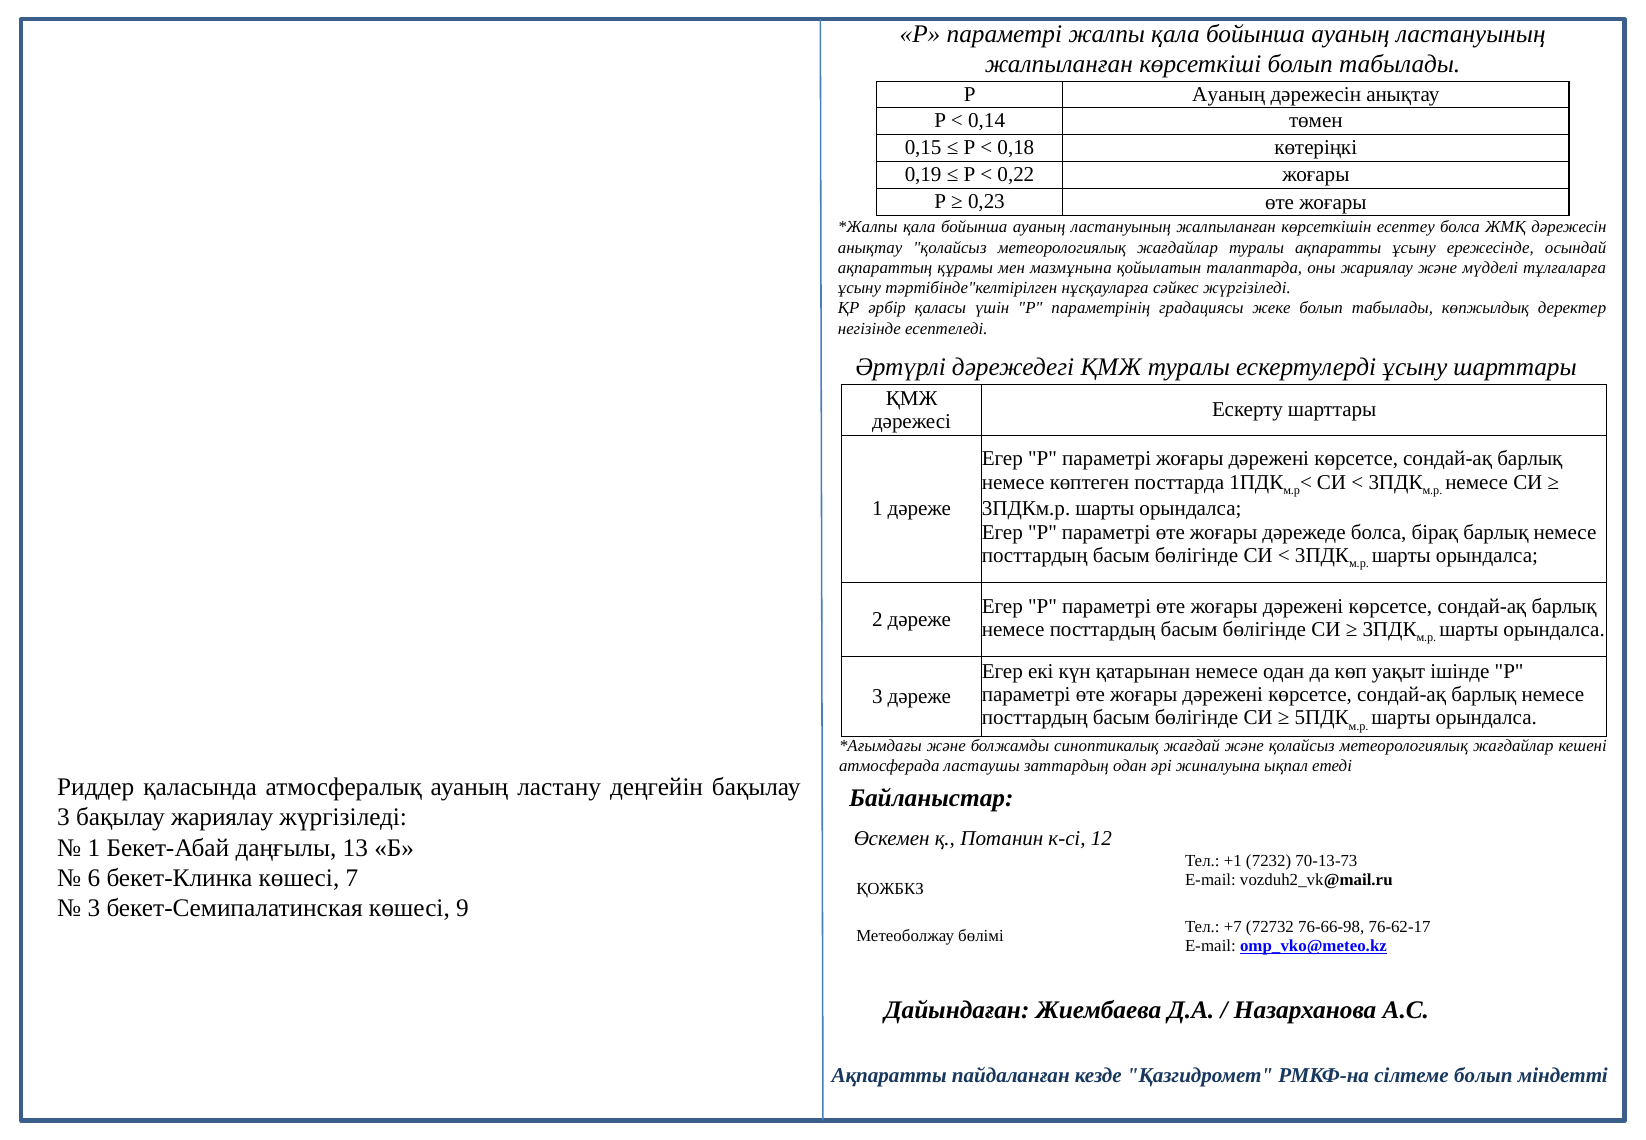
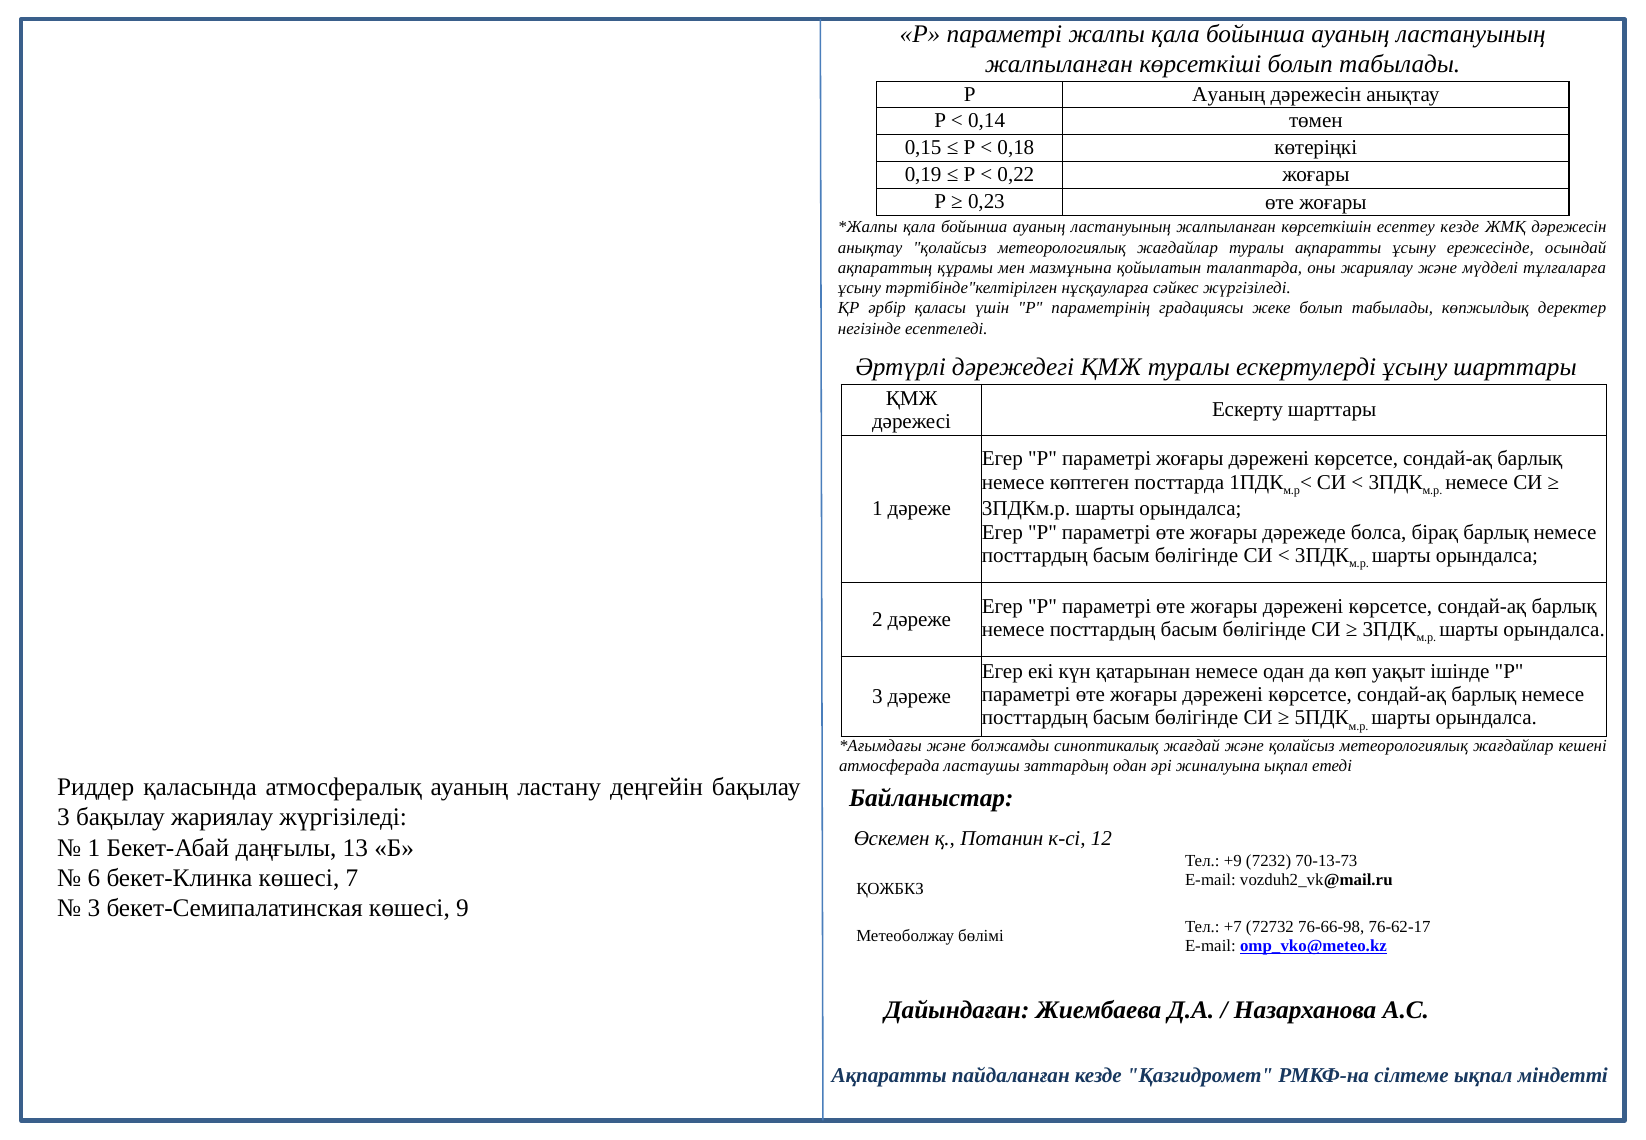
есептеу болса: болса -> кезде (1460, 227)
+1: +1 -> +9 (1233, 861)
сілтеме болып: болып -> ықпал (1483, 1075)
